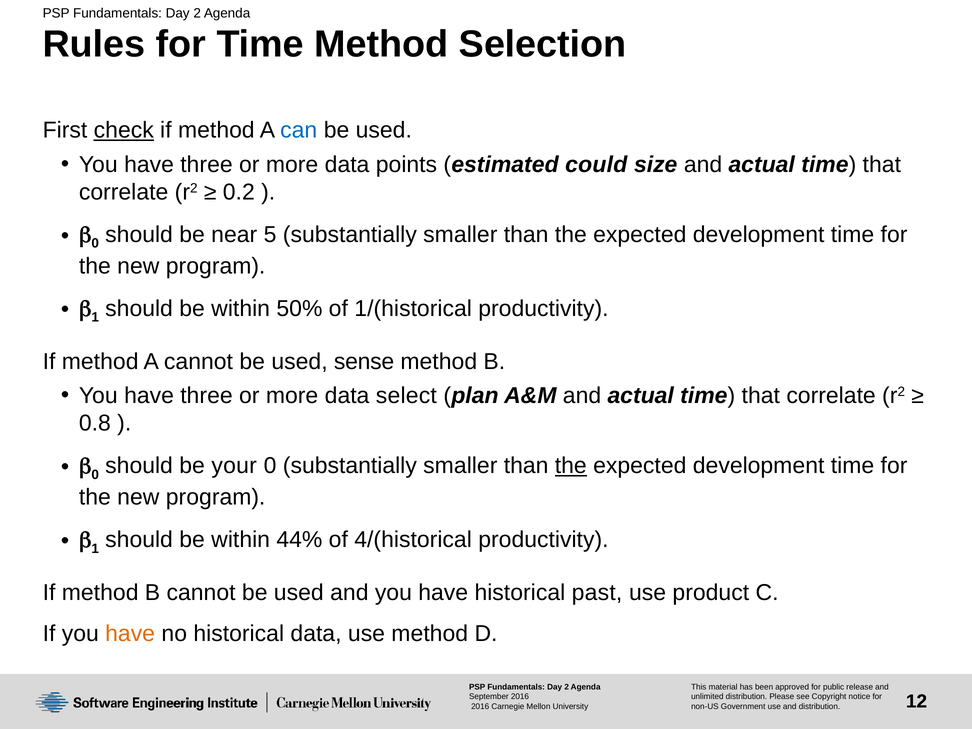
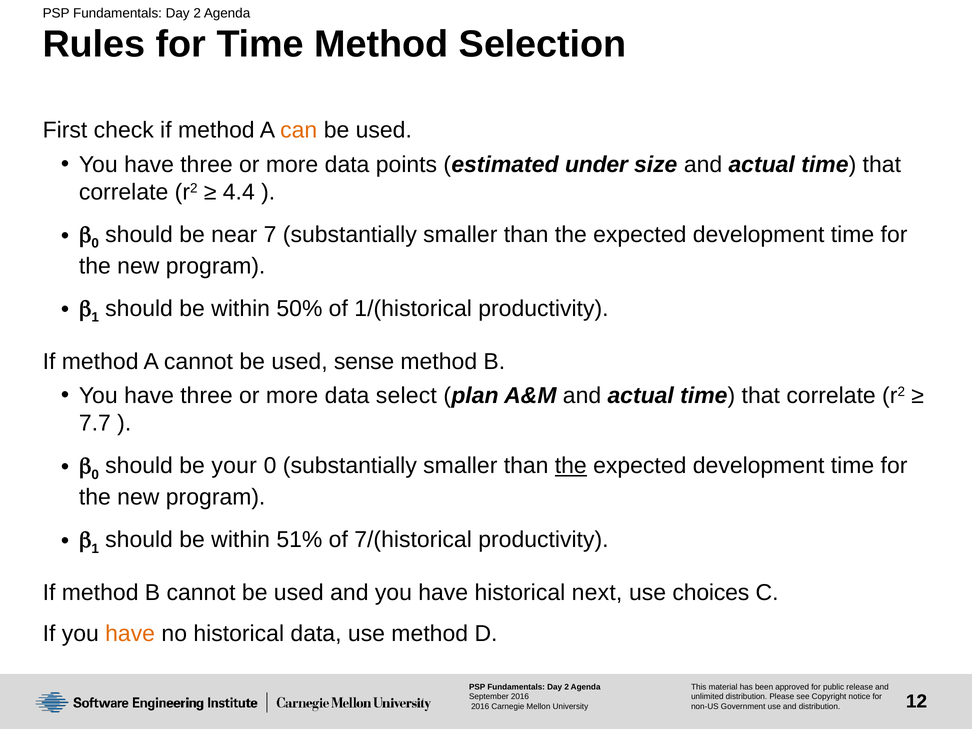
check underline: present -> none (124, 130)
can colour: blue -> orange (299, 130)
could: could -> under (596, 165)
0.2: 0.2 -> 4.4 (239, 192)
5: 5 -> 7 (270, 235)
0.8: 0.8 -> 7.7 (95, 423)
44%: 44% -> 51% (299, 540)
4/(historical: 4/(historical -> 7/(historical (413, 540)
past: past -> next (597, 593)
product: product -> choices (711, 593)
